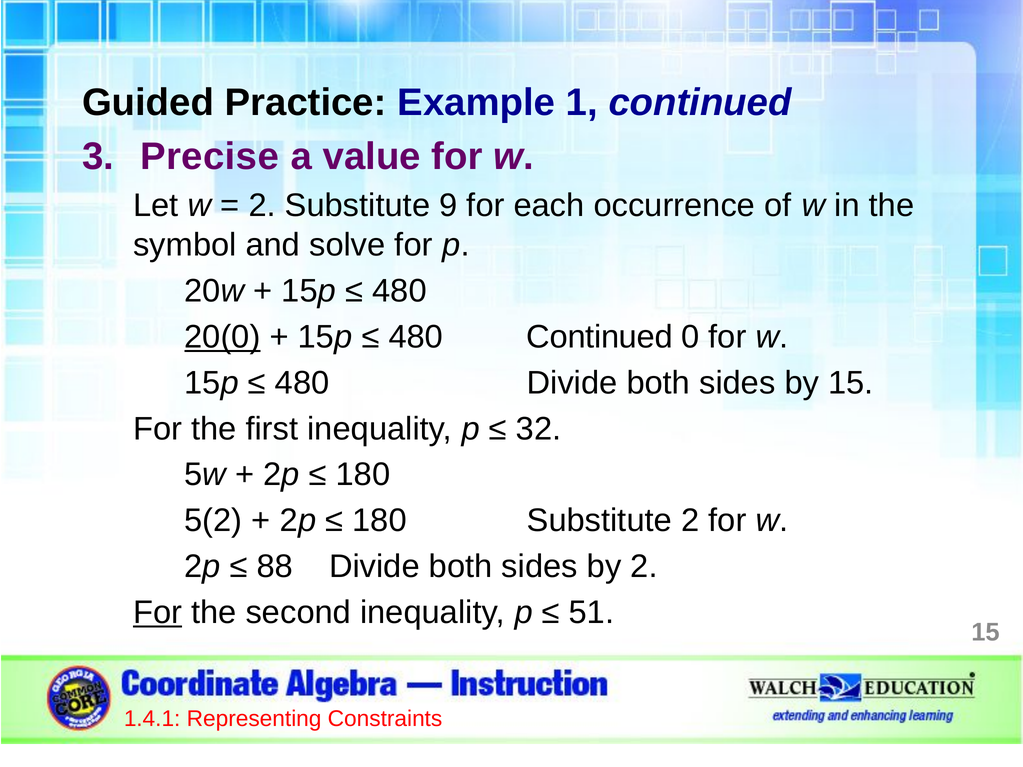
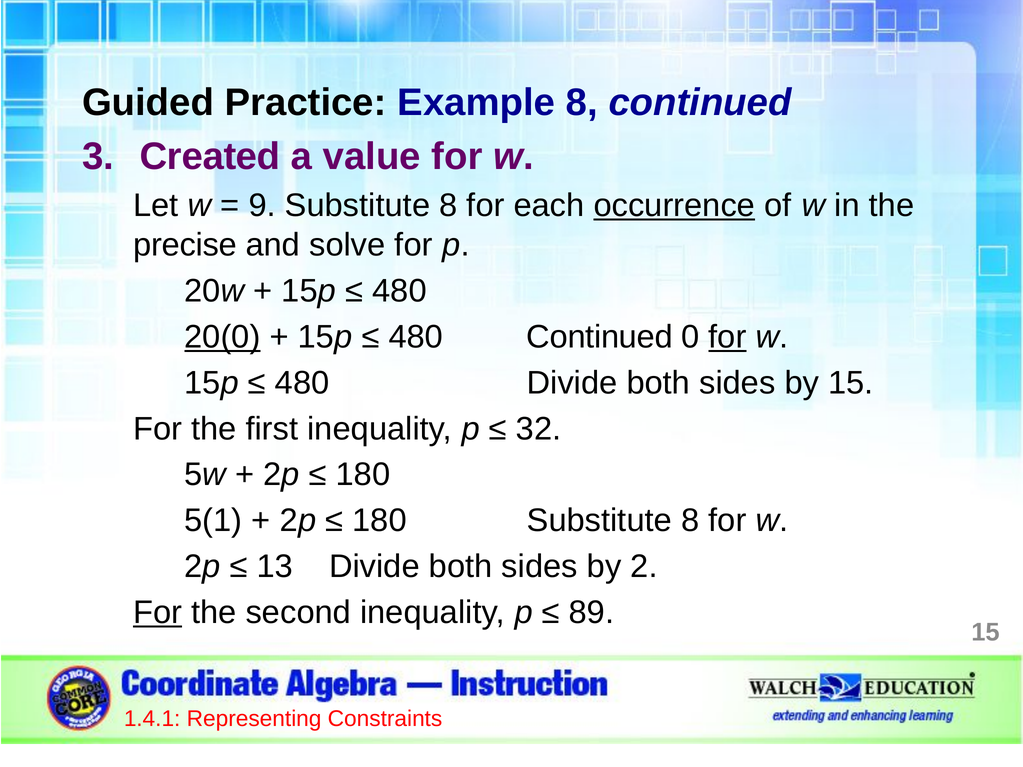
Example 1: 1 -> 8 (582, 103)
Precise: Precise -> Created (210, 157)
2: 2 -> 9 (262, 206)
9: 9 -> 8 (448, 206)
occurrence underline: none -> present (674, 206)
symbol: symbol -> precise (185, 245)
for underline: none -> present (727, 337)
5(2: 5(2 -> 5(1 (213, 521)
180 Substitute 2: 2 -> 8 (690, 521)
88: 88 -> 13 (275, 567)
51: 51 -> 89 (591, 613)
